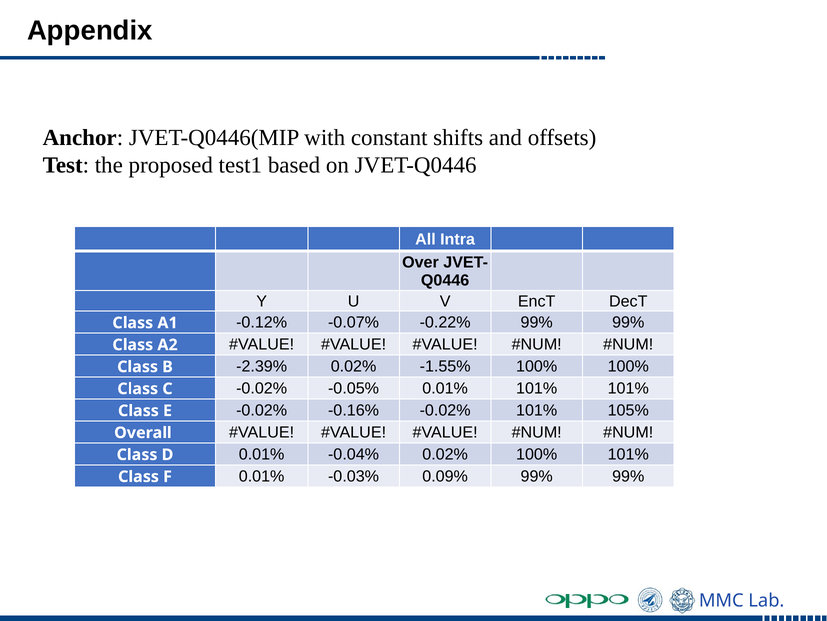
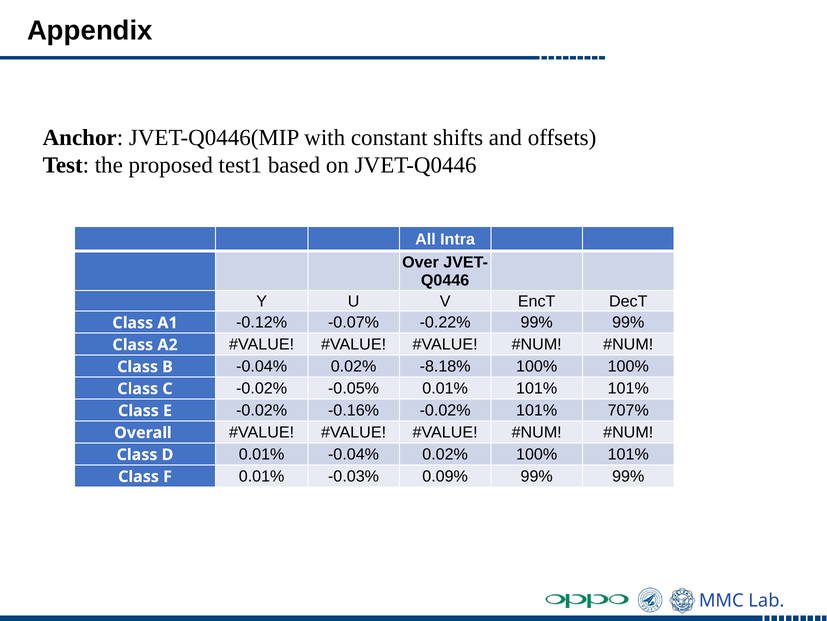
-2.39%: -2.39% -> -0.04% (262, 366)
-1.55%: -1.55% -> -8.18% (445, 366)
105%: 105% -> 707% (628, 410)
